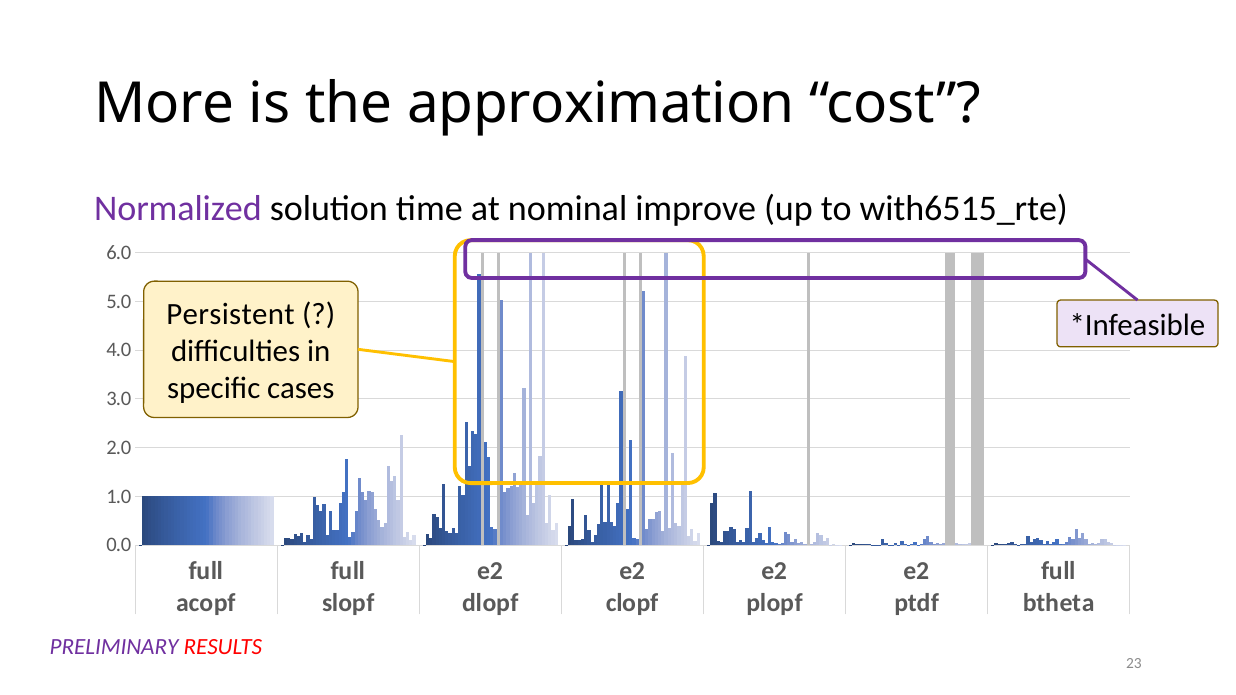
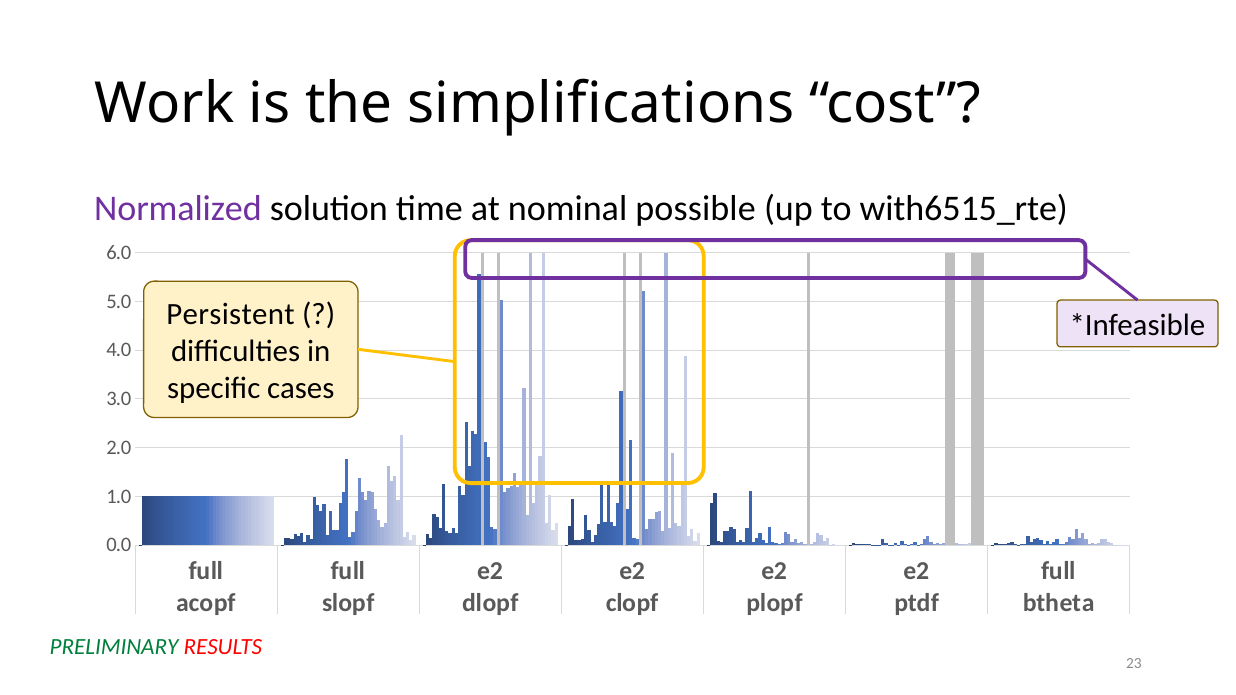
More: More -> Work (164, 104)
approximation: approximation -> simplifications (601, 104)
improve: improve -> possible (696, 209)
PRELIMINARY colour: purple -> green (114, 648)
